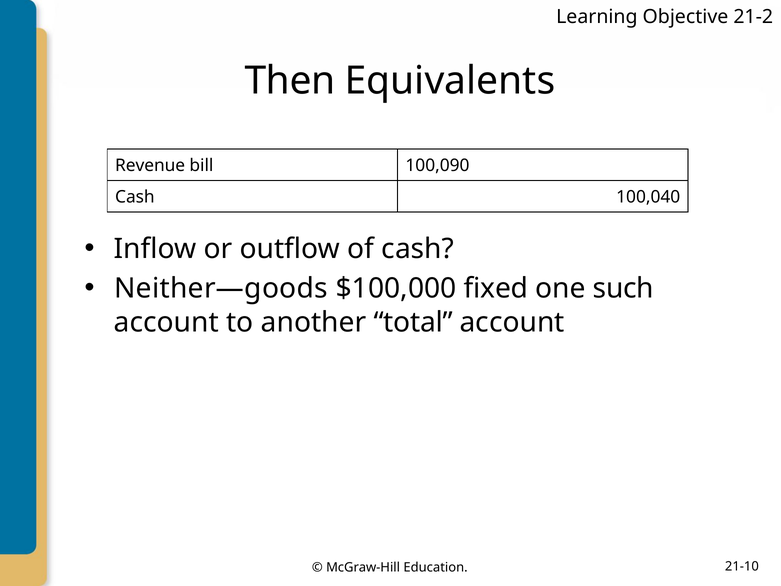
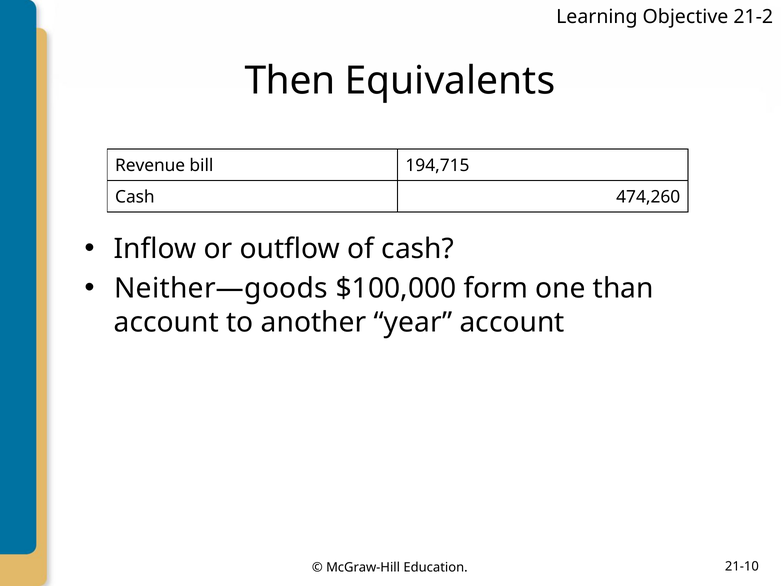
100,090: 100,090 -> 194,715 (437, 166)
100,040: 100,040 -> 474,260 (648, 197)
fixed: fixed -> form (496, 288)
such: such -> than (623, 288)
total: total -> year (413, 322)
